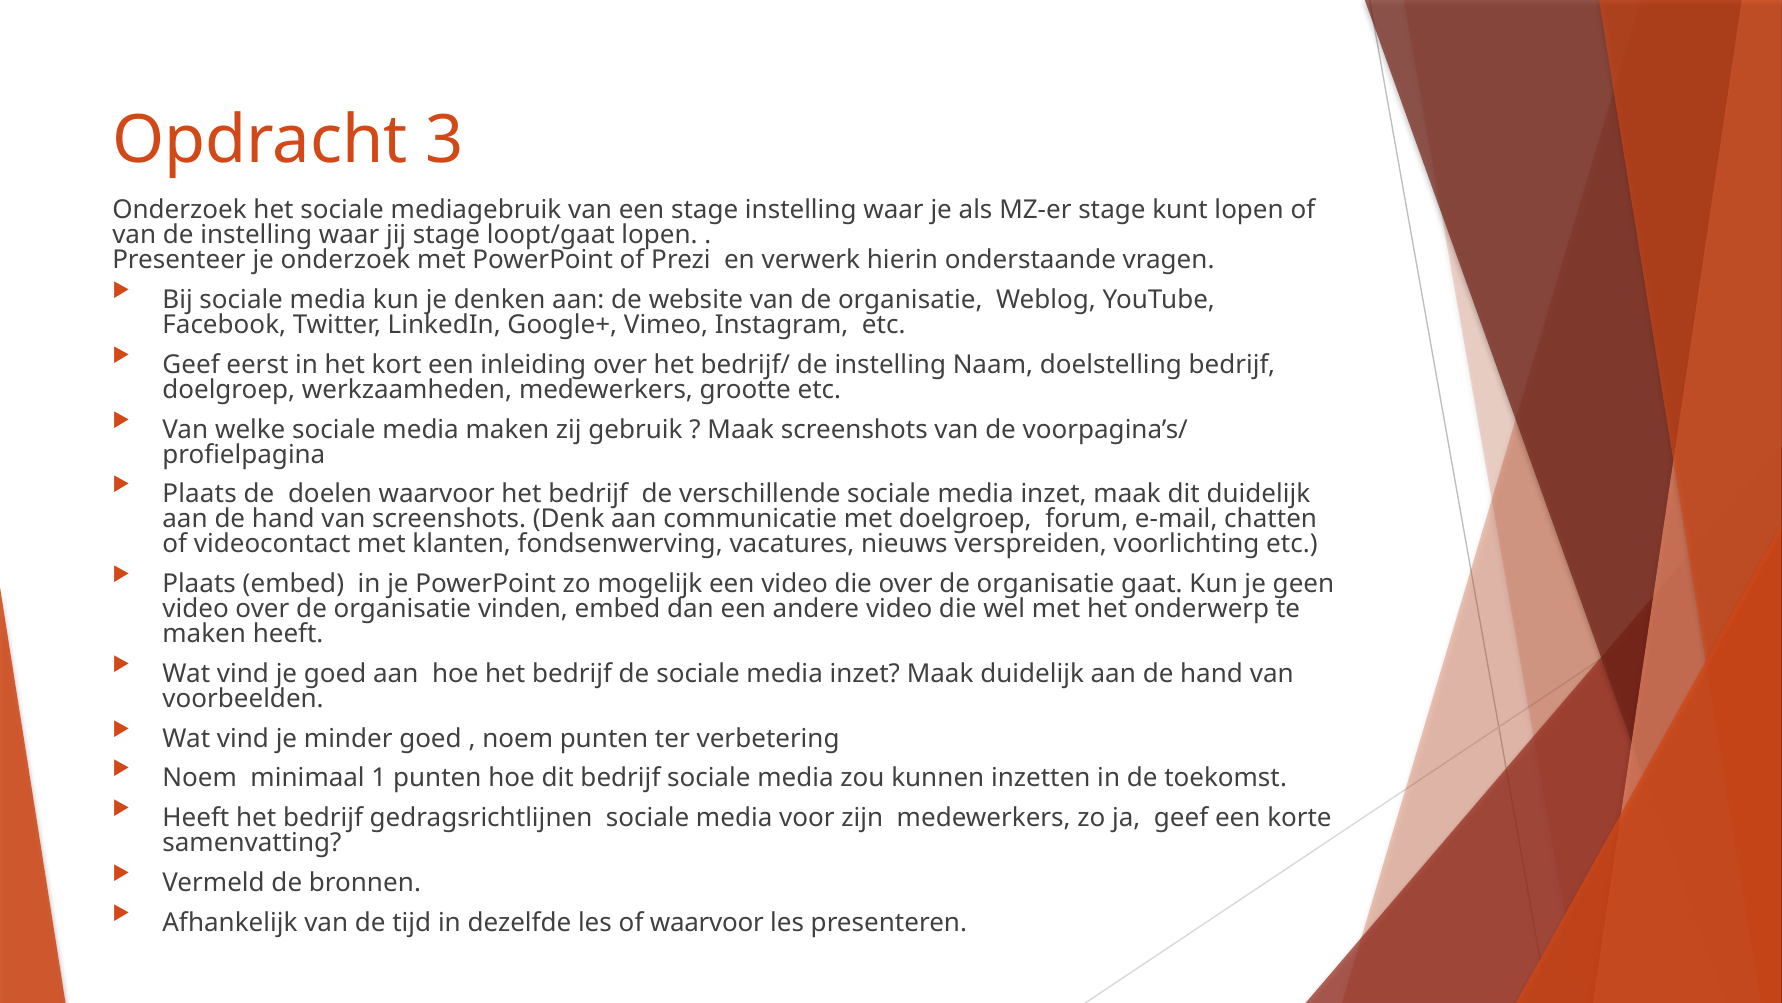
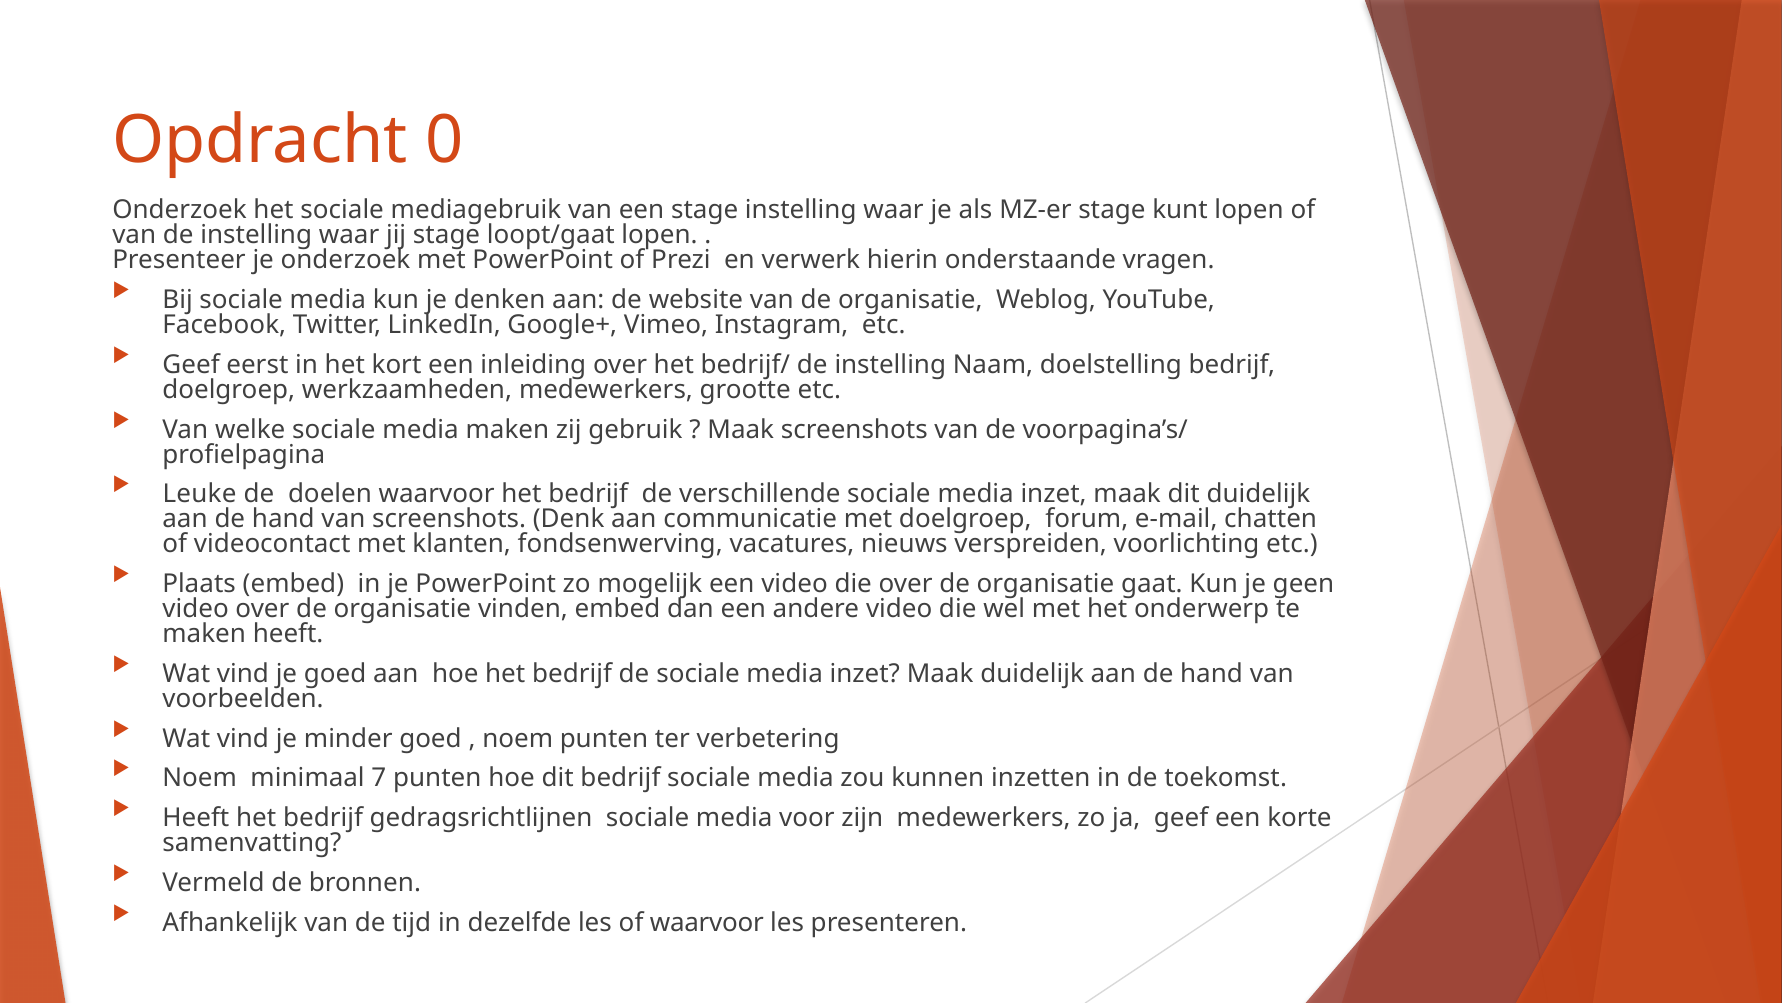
3: 3 -> 0 (444, 141)
Plaats: Plaats -> Leuke (200, 494)
1: 1 -> 7 (379, 778)
